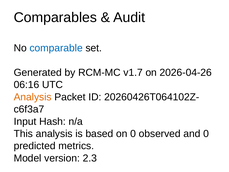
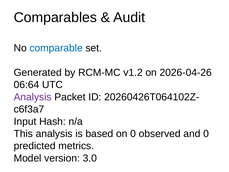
v1.7: v1.7 -> v1.2 (133, 72)
06:16: 06:16 -> 06:64 (26, 85)
Analysis colour: orange -> purple (33, 97)
2.3: 2.3 -> 3.0 (90, 158)
